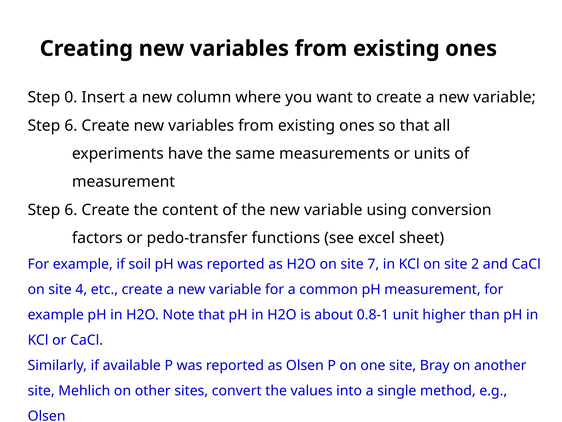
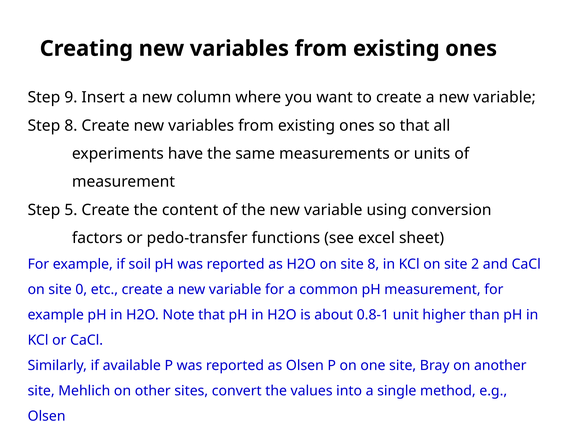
0: 0 -> 9 (71, 97)
6: 6 -> 8 (71, 125)
6: 6 -> 5 (71, 210)
site 7: 7 -> 8 (373, 264)
4: 4 -> 0 (81, 289)
